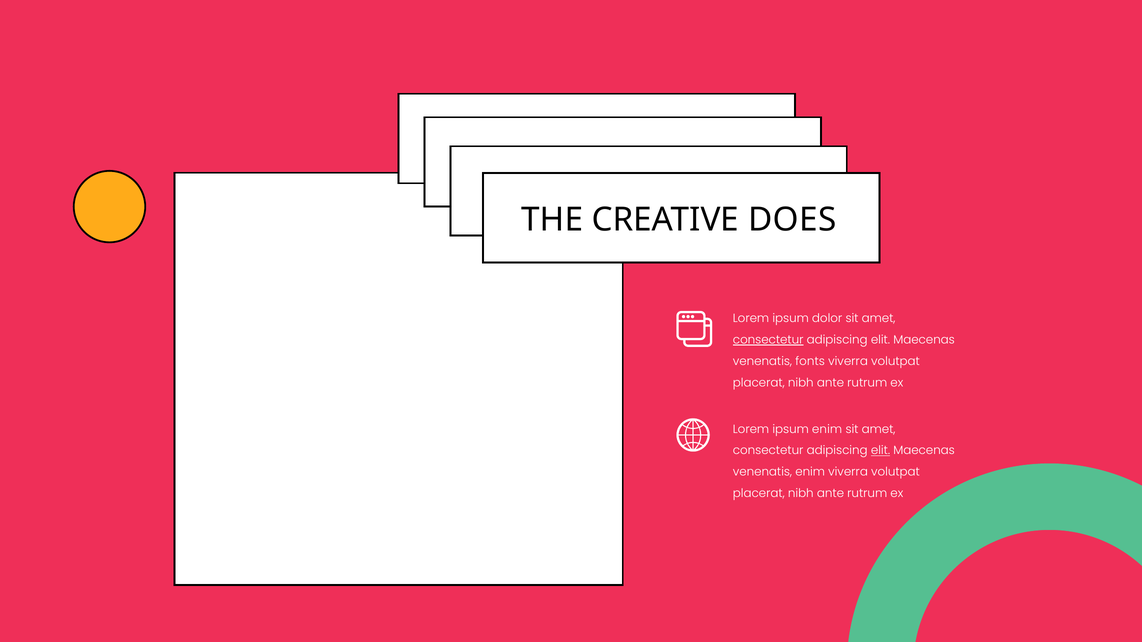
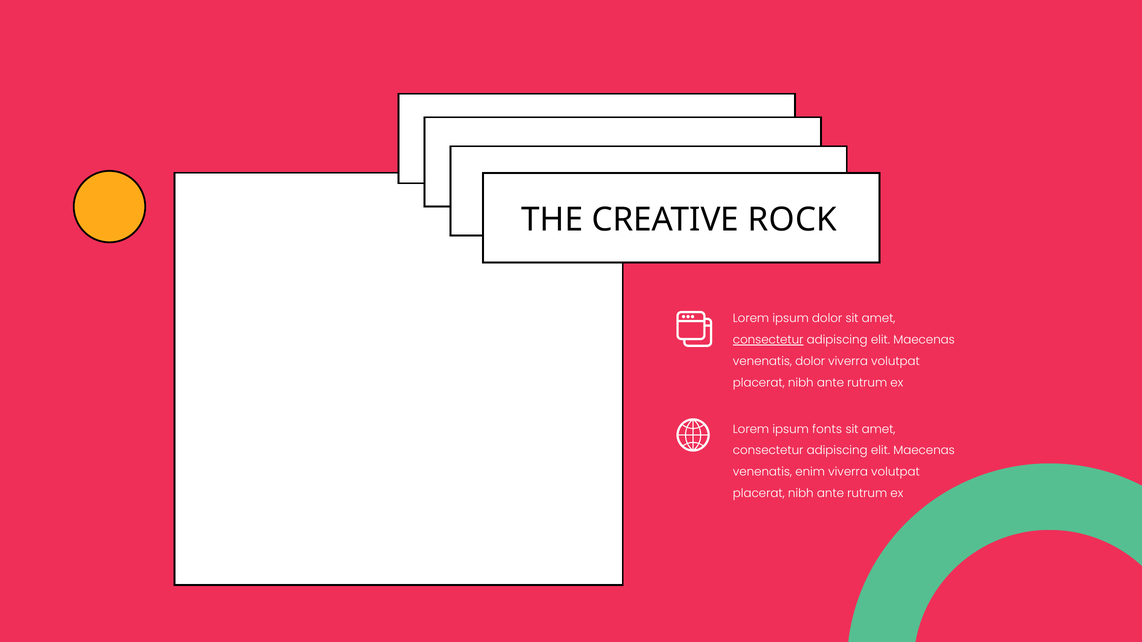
DOES: DOES -> ROCK (792, 220)
venenatis fonts: fonts -> dolor (810, 362)
ipsum enim: enim -> fonts (827, 429)
elit underline: present -> none (880, 451)
